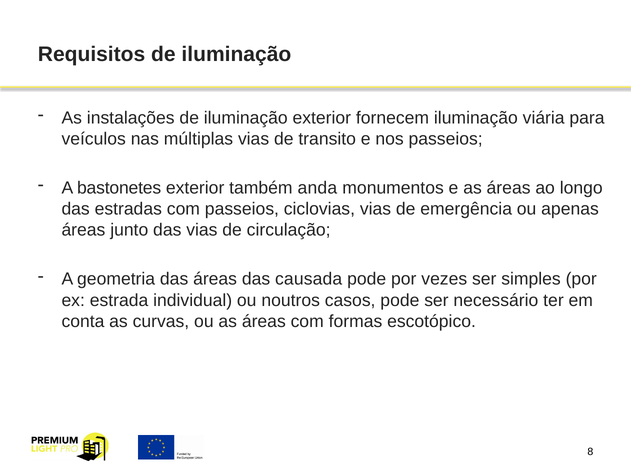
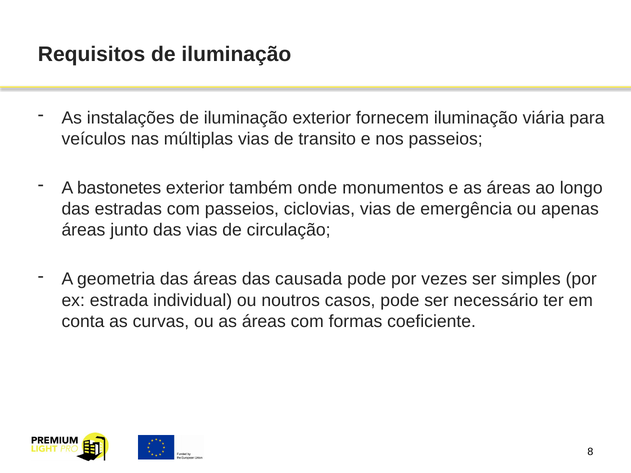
anda: anda -> onde (317, 188)
escotópico: escotópico -> coeficiente (432, 321)
